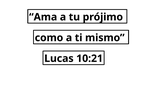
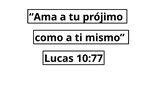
10:21: 10:21 -> 10:77 (90, 59)
